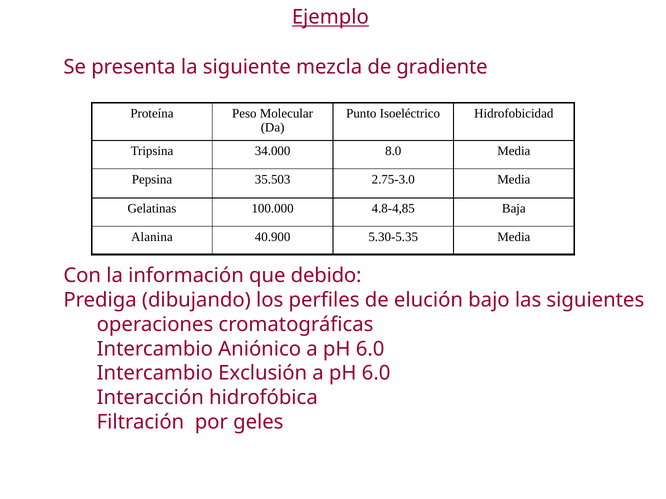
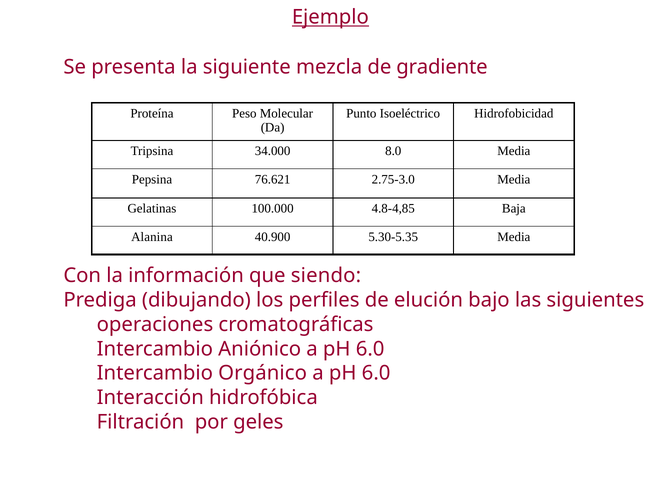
35.503: 35.503 -> 76.621 (273, 180)
debido: debido -> siendo (326, 276)
Exclusión: Exclusión -> Orgánico (263, 374)
